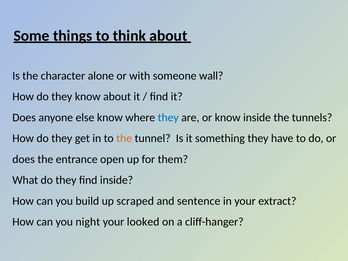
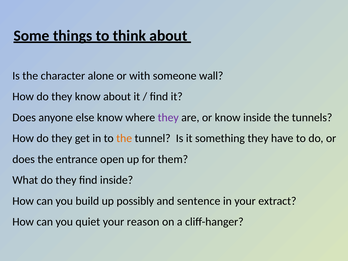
they colour: blue -> purple (168, 117)
scraped: scraped -> possibly (135, 201)
night: night -> quiet (88, 222)
looked: looked -> reason (143, 222)
